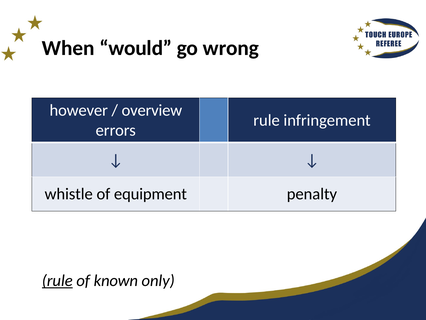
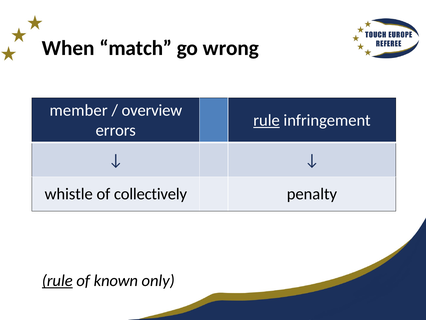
would: would -> match (136, 48)
however: however -> member (79, 110)
rule underline: none -> present (267, 120)
equipment: equipment -> collectively (150, 194)
